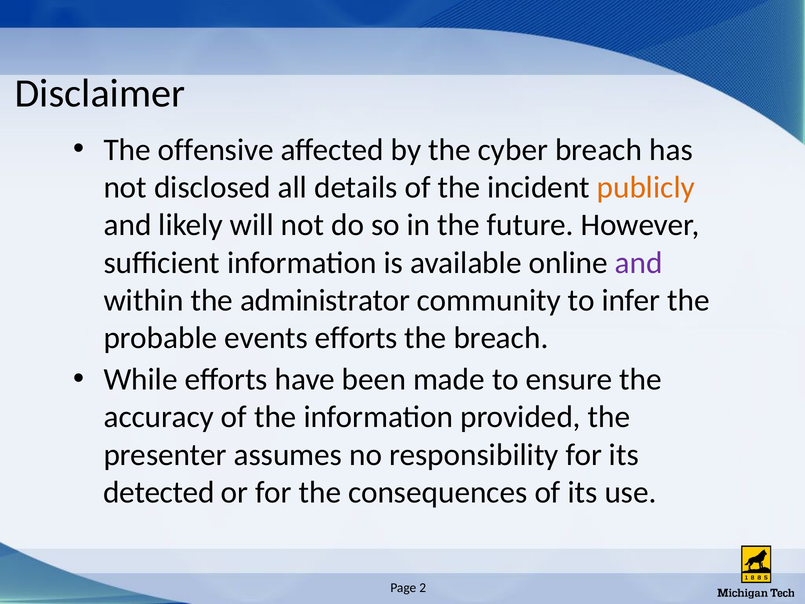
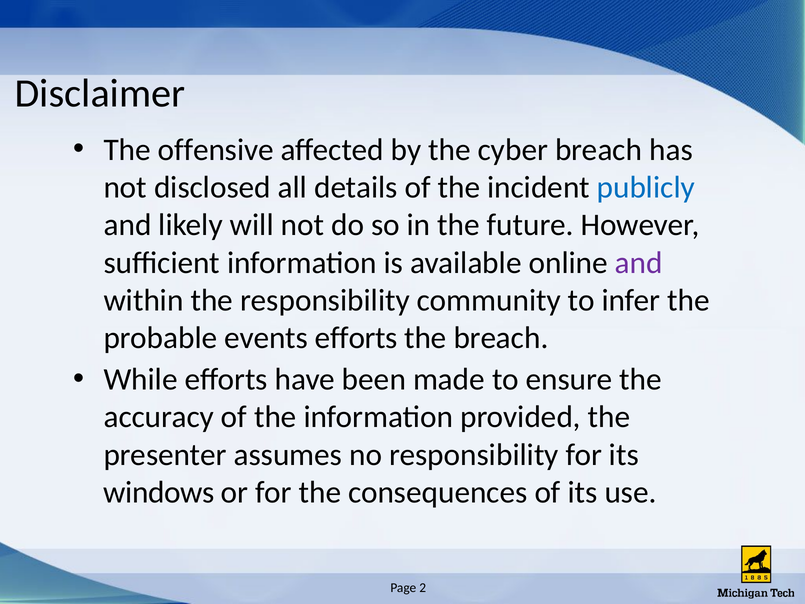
publicly colour: orange -> blue (646, 187)
the administrator: administrator -> responsibility (325, 300)
detected: detected -> windows (159, 492)
